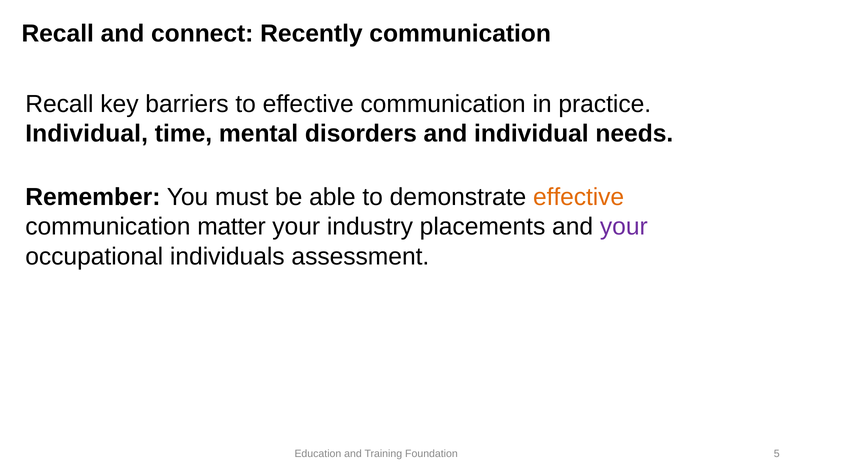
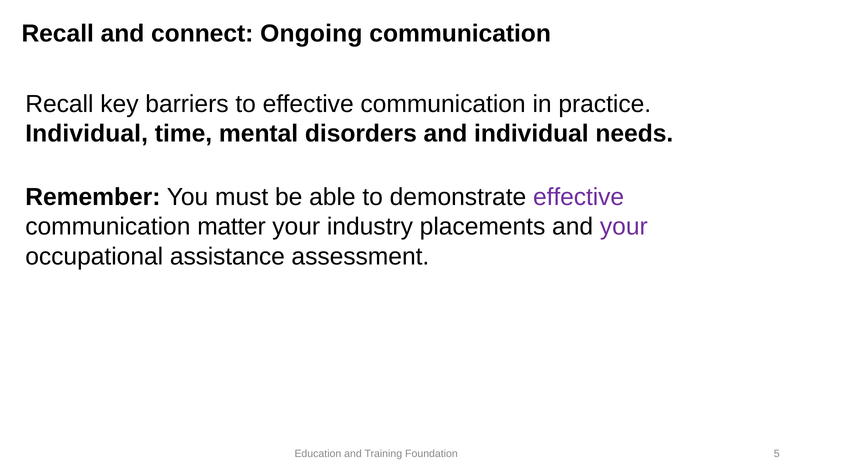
Recently: Recently -> Ongoing (311, 33)
effective colour: orange -> purple (579, 197)
individuals: individuals -> assistance (227, 256)
